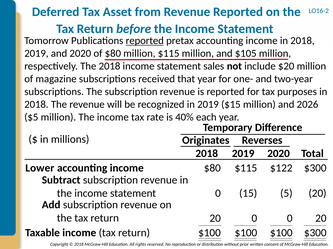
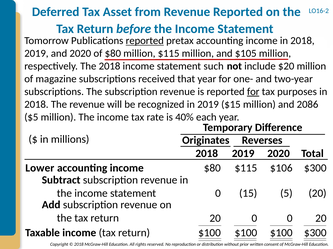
sales: sales -> such (214, 66)
for underline: none -> present (253, 92)
2026: 2026 -> 2086 (308, 105)
$122: $122 -> $106 (281, 168)
